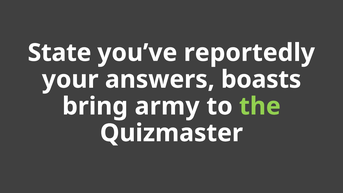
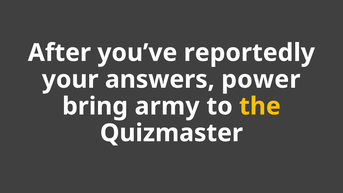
State: State -> After (59, 53)
boasts: boasts -> power (261, 79)
the colour: light green -> yellow (260, 106)
